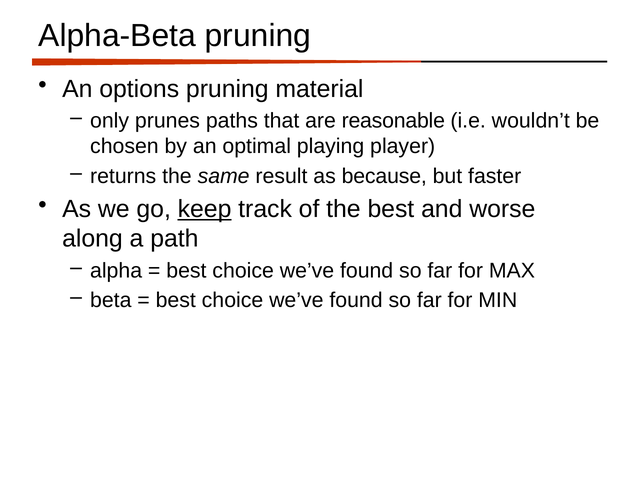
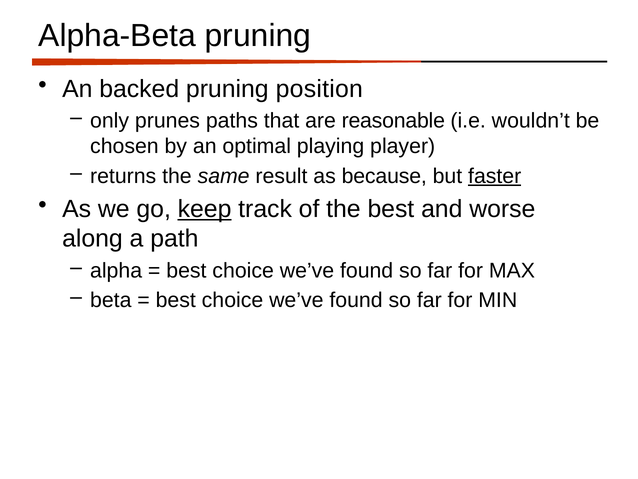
options: options -> backed (139, 89)
material: material -> position (319, 89)
faster underline: none -> present (495, 176)
